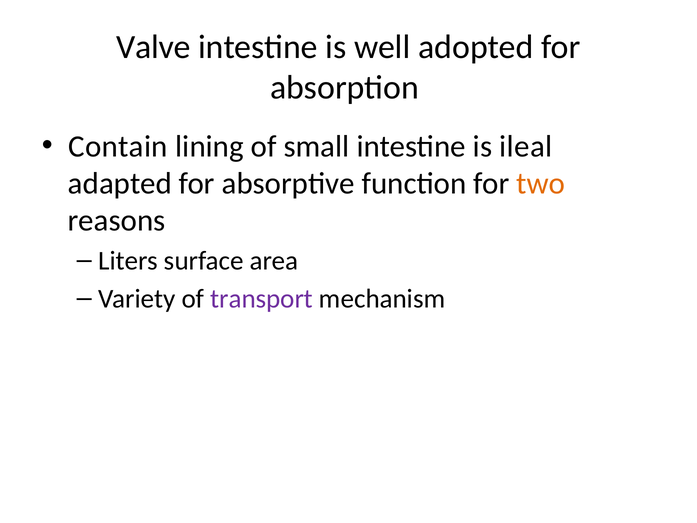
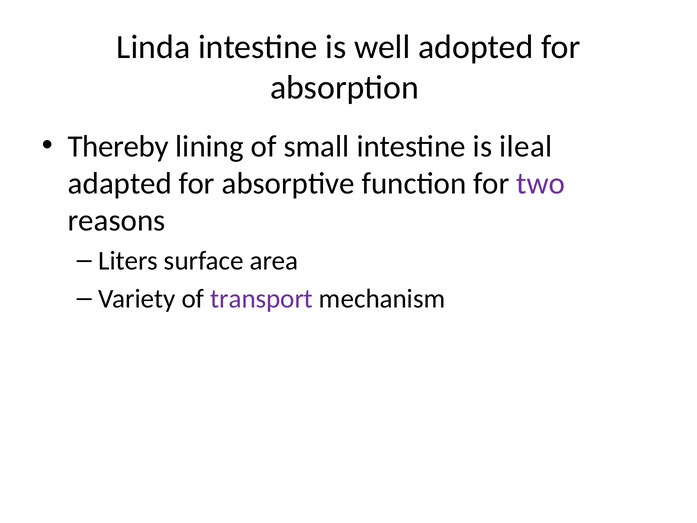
Valve: Valve -> Linda (153, 47)
Contain: Contain -> Thereby (118, 146)
two colour: orange -> purple (541, 183)
